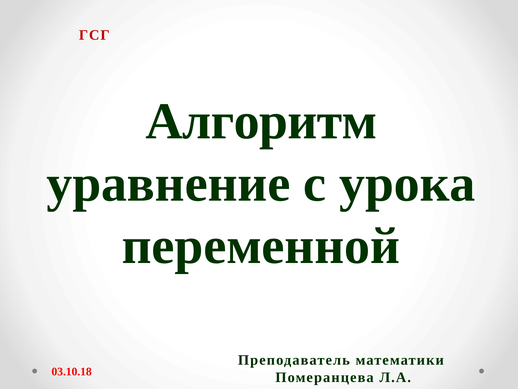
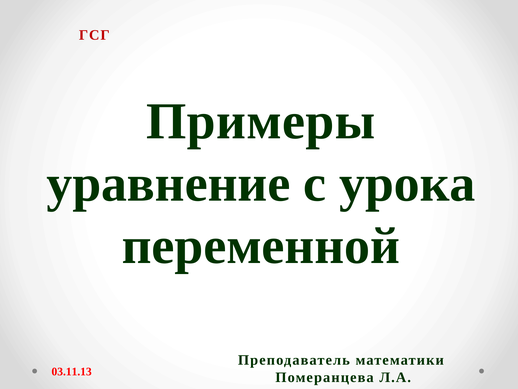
Алгоритм: Алгоритм -> Примеры (261, 121)
03.10.18: 03.10.18 -> 03.11.13 (72, 371)
